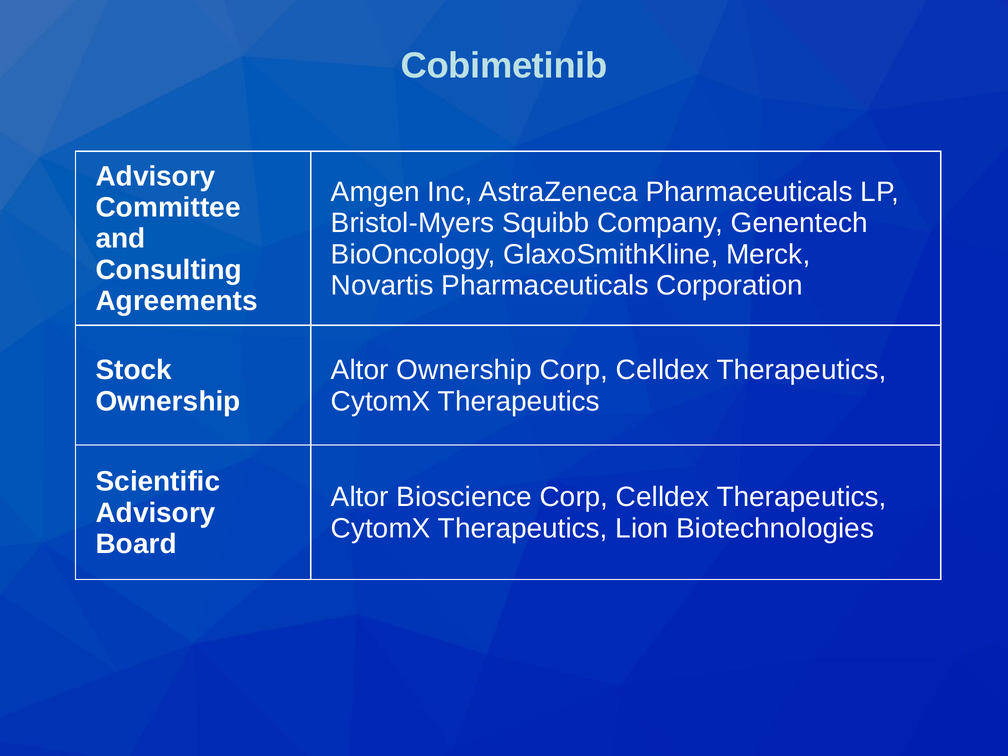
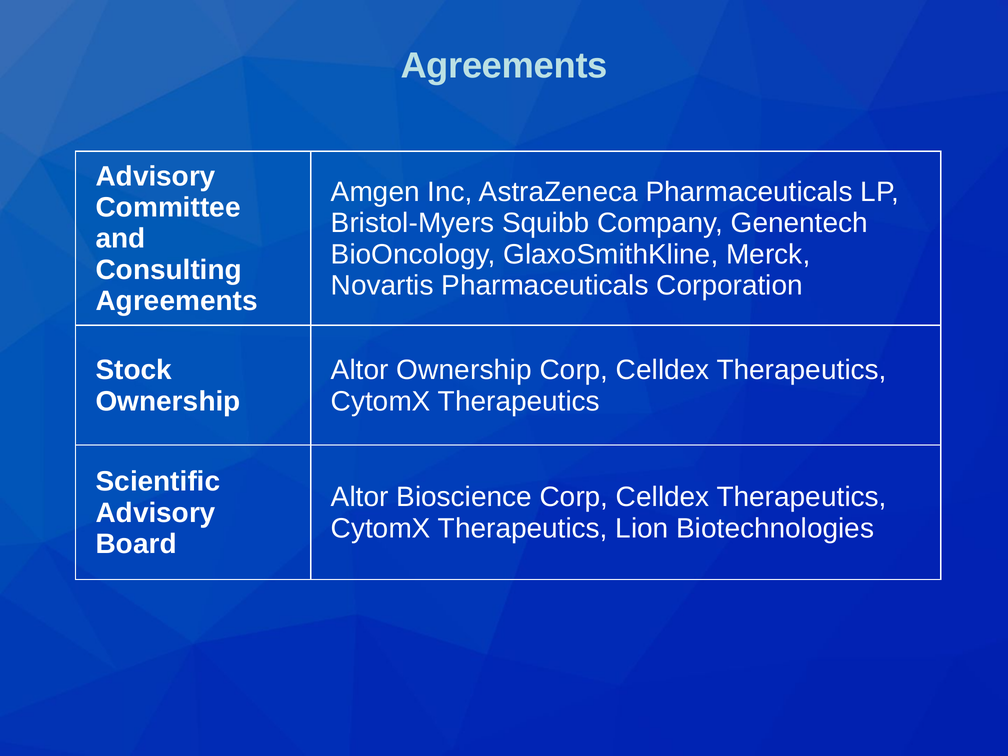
Cobimetinib: Cobimetinib -> Agreements (504, 66)
